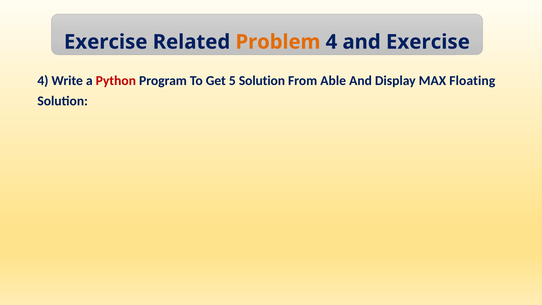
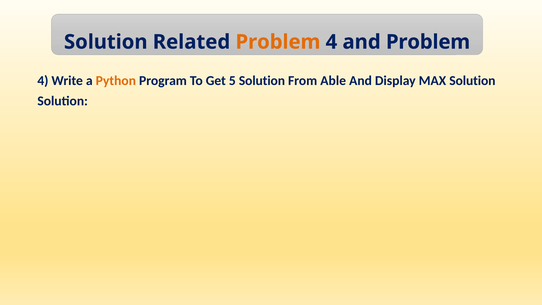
Exercise: Exercise -> Solution (106, 42)
and Exercise: Exercise -> Problem (428, 42)
Python colour: red -> orange (116, 81)
MAX Floating: Floating -> Solution (472, 81)
